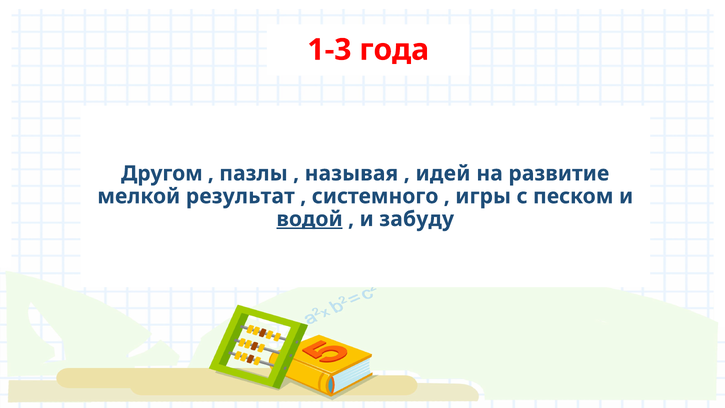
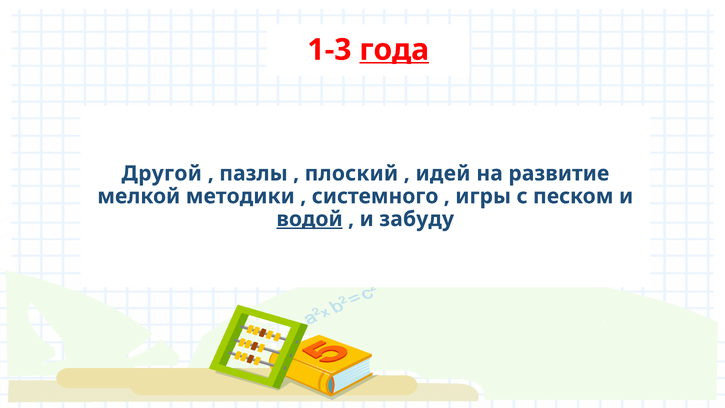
года underline: none -> present (394, 50)
Другом: Другом -> Другой (162, 173)
называя: называя -> плоский (351, 173)
результат: результат -> методики (240, 196)
